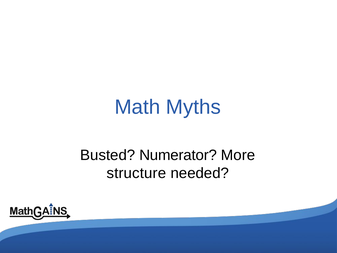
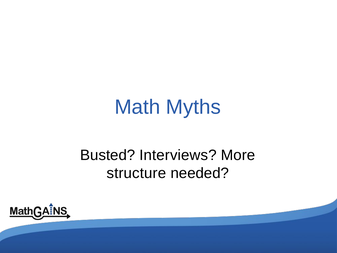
Numerator: Numerator -> Interviews (178, 155)
